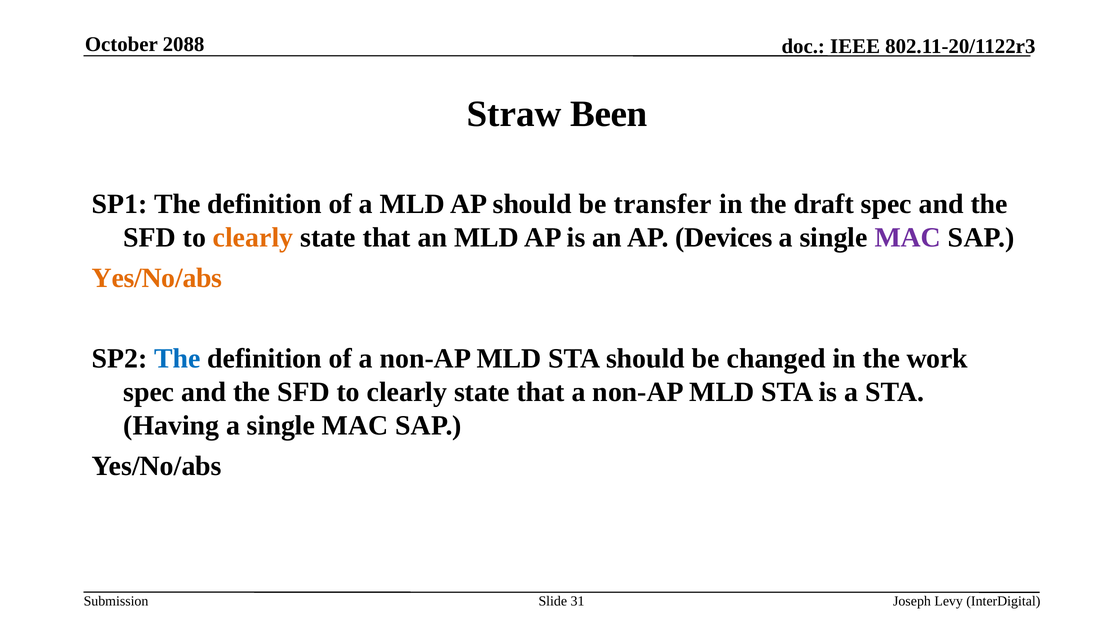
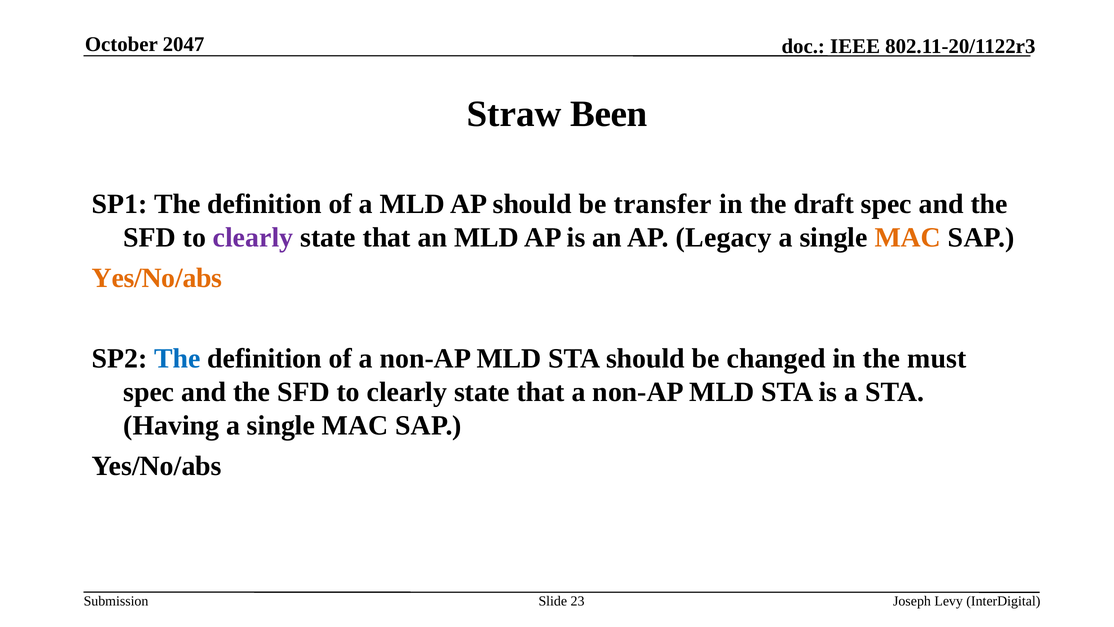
2088: 2088 -> 2047 (184, 44)
clearly colour: orange -> purple (253, 237)
Devices: Devices -> Legacy (724, 237)
MAC colour: purple -> orange (908, 237)
work: work -> must (937, 358)
31: 31 -> 23 (578, 601)
